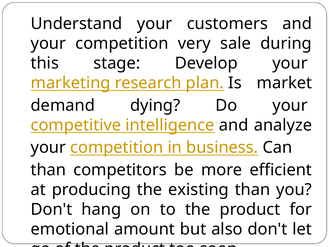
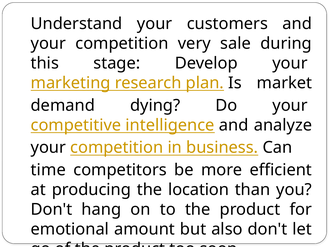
than: than -> time (48, 170)
existing: existing -> location (199, 190)
